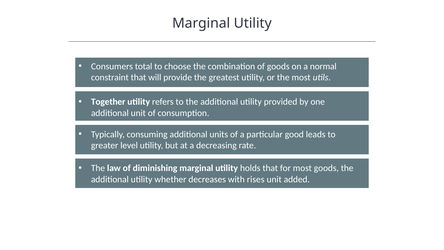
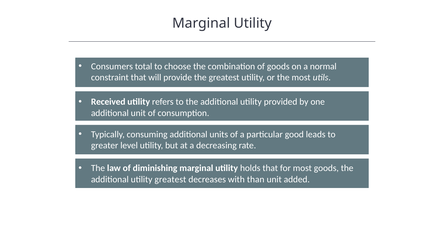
Together: Together -> Received (108, 102)
utility whether: whether -> greatest (170, 179)
rises: rises -> than (256, 179)
